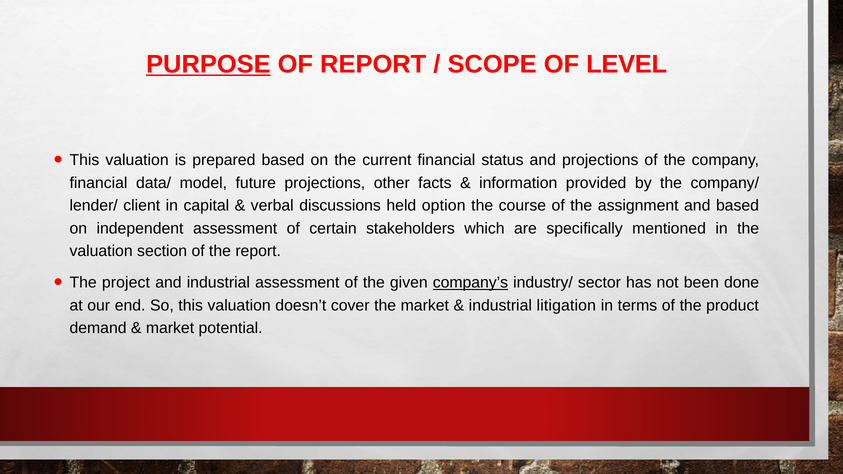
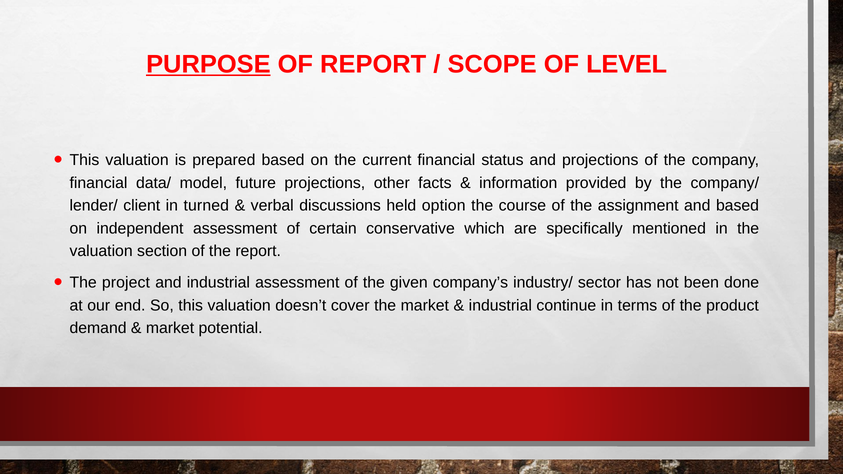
capital: capital -> turned (206, 206)
stakeholders: stakeholders -> conservative (410, 228)
company’s underline: present -> none (470, 283)
litigation: litigation -> continue (566, 305)
